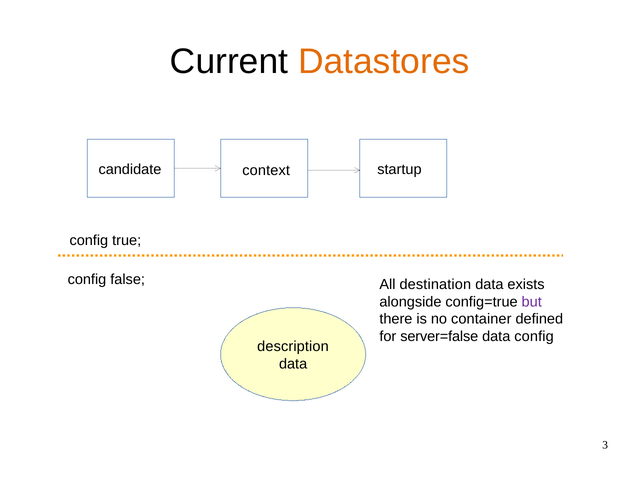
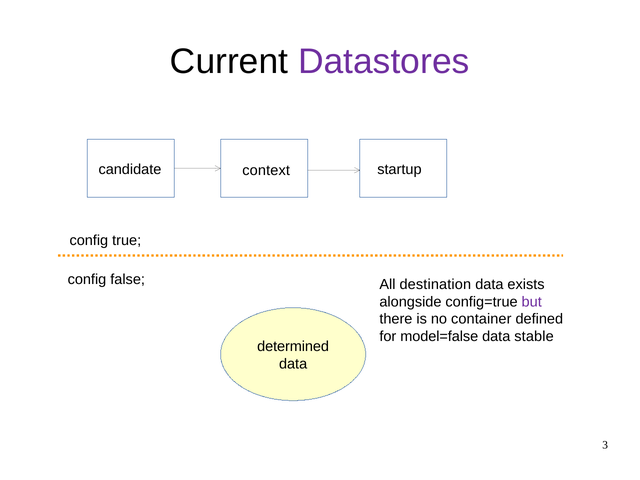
Datastores colour: orange -> purple (384, 62)
server=false: server=false -> model=false (439, 337)
data config: config -> stable (534, 337)
description: description -> determined (293, 346)
